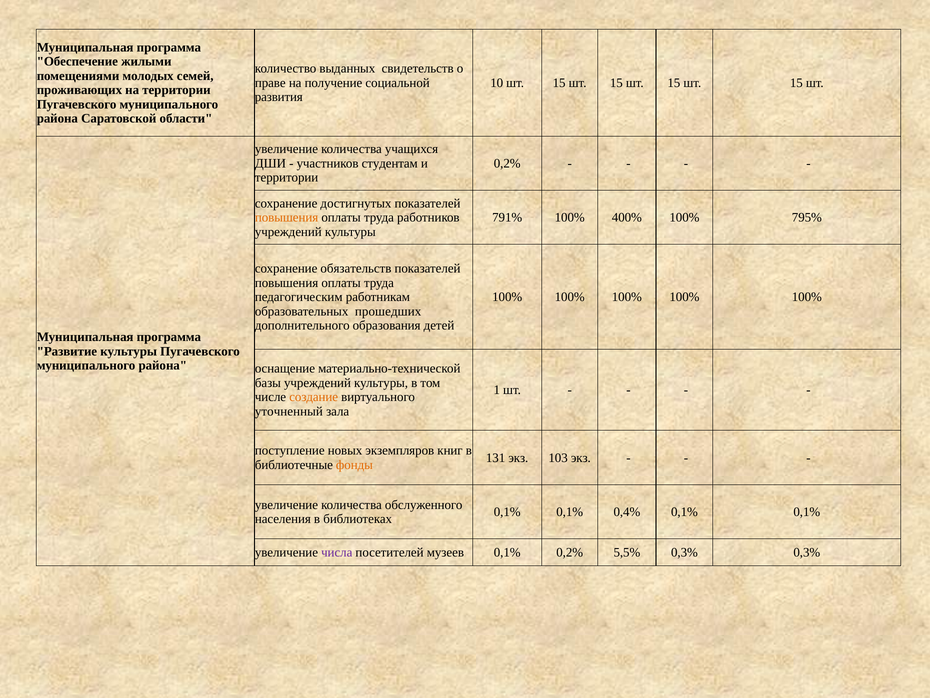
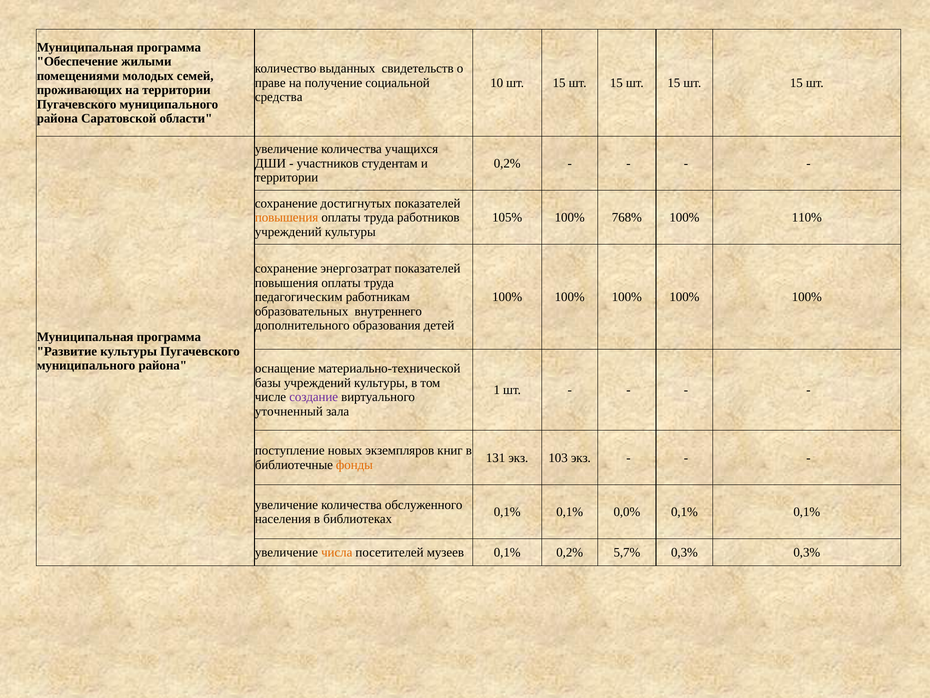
развития: развития -> средства (279, 97)
791%: 791% -> 105% (507, 217)
400%: 400% -> 768% (627, 217)
795%: 795% -> 110% (807, 217)
обязательств: обязательств -> энергозатрат (356, 268)
прошедших: прошедших -> внутреннего (388, 311)
создание colour: orange -> purple (314, 397)
0,4%: 0,4% -> 0,0% (627, 512)
числа colour: purple -> orange (337, 552)
5,5%: 5,5% -> 5,7% (627, 552)
